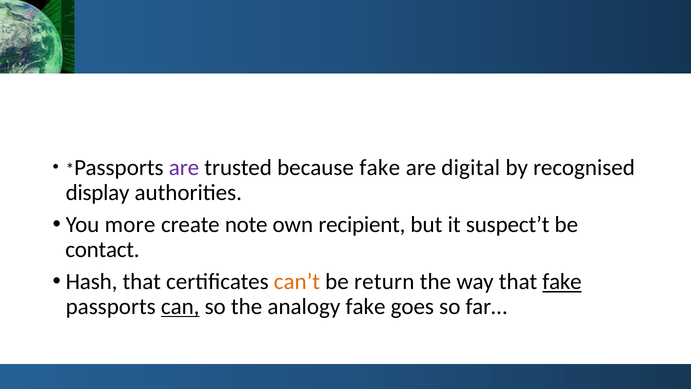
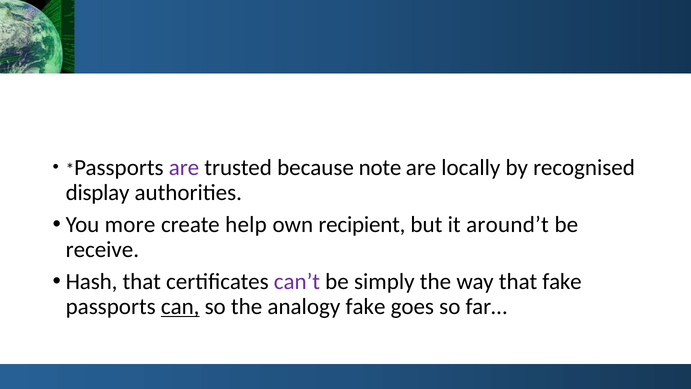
because fake: fake -> note (380, 167)
digital: digital -> locally (471, 167)
note: note -> help (246, 224)
suspect’t: suspect’t -> around’t (507, 224)
contact: contact -> receive (102, 249)
can’t colour: orange -> purple (297, 281)
return: return -> simply (384, 281)
fake underline: present -> none (562, 281)
